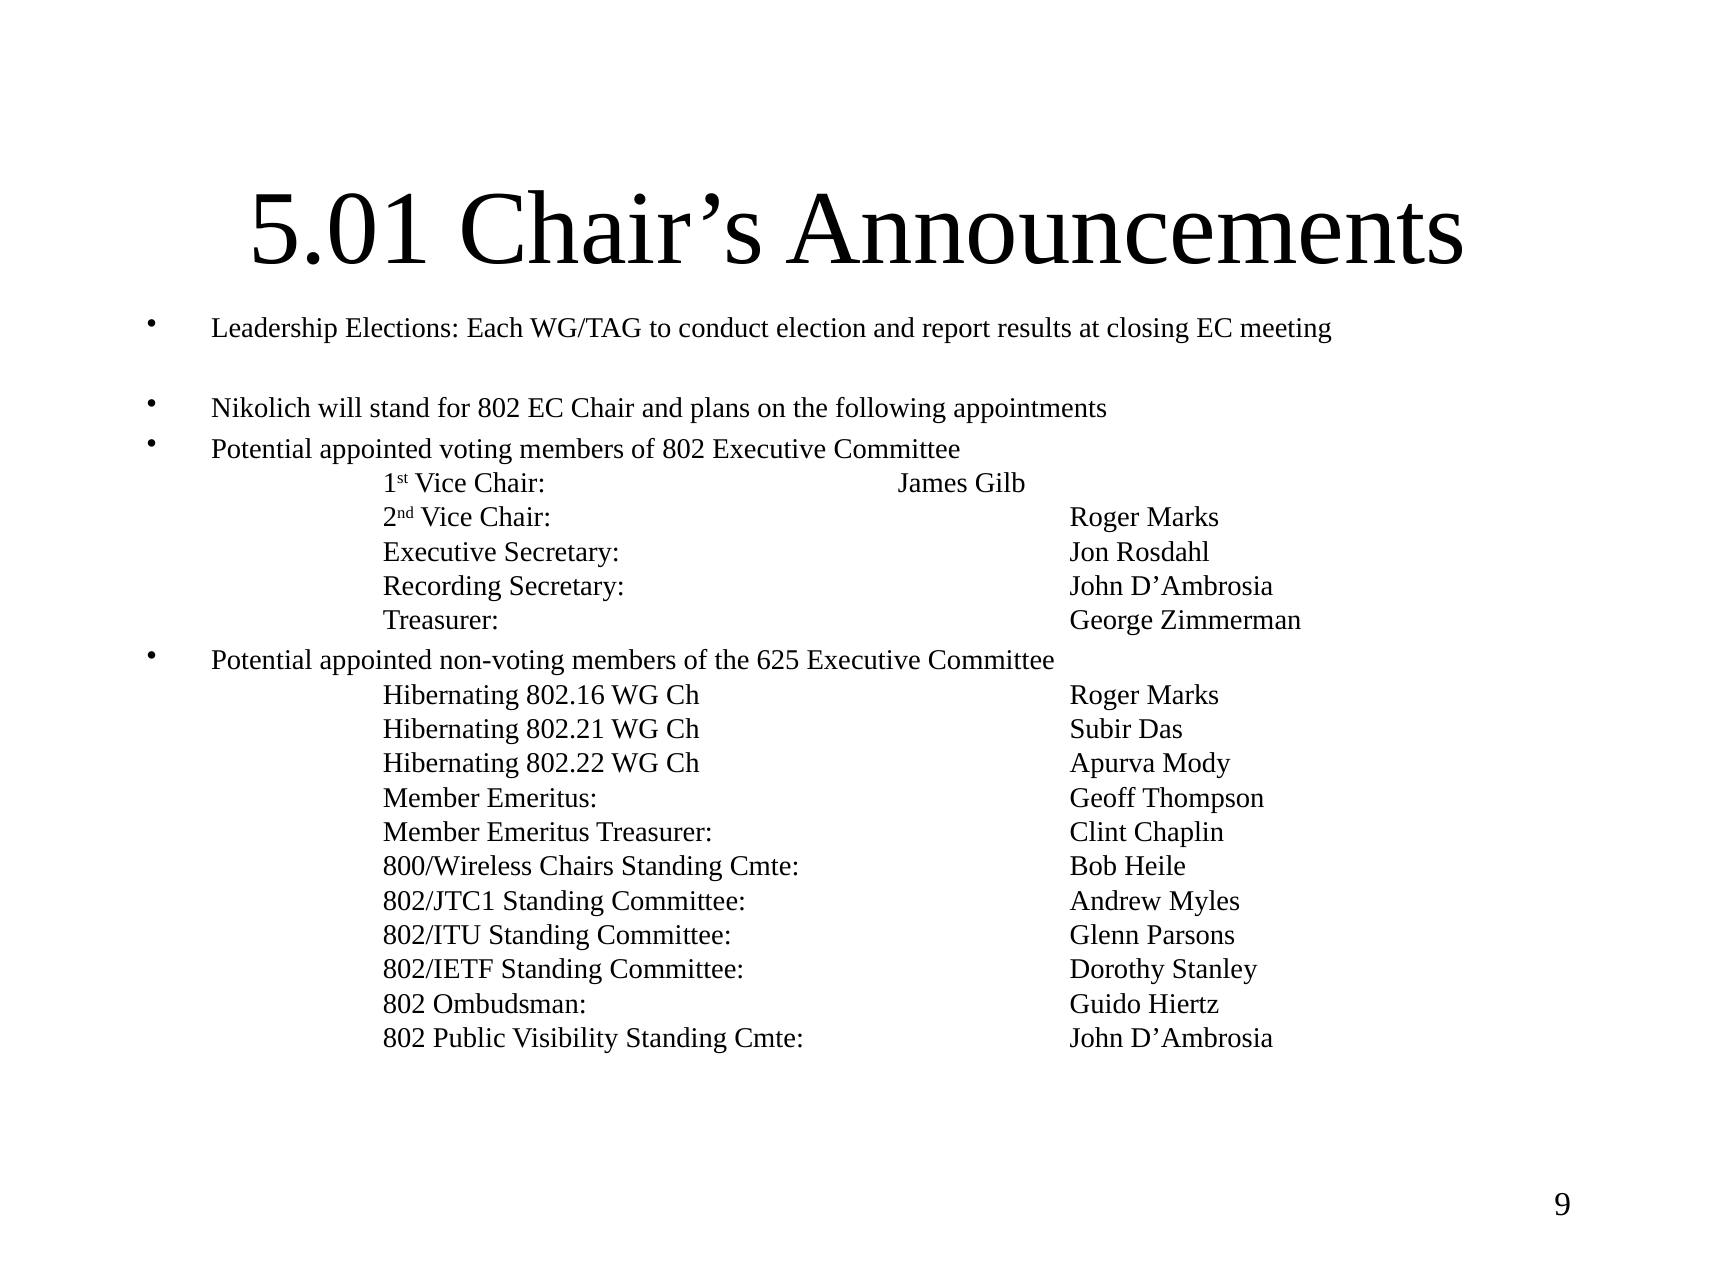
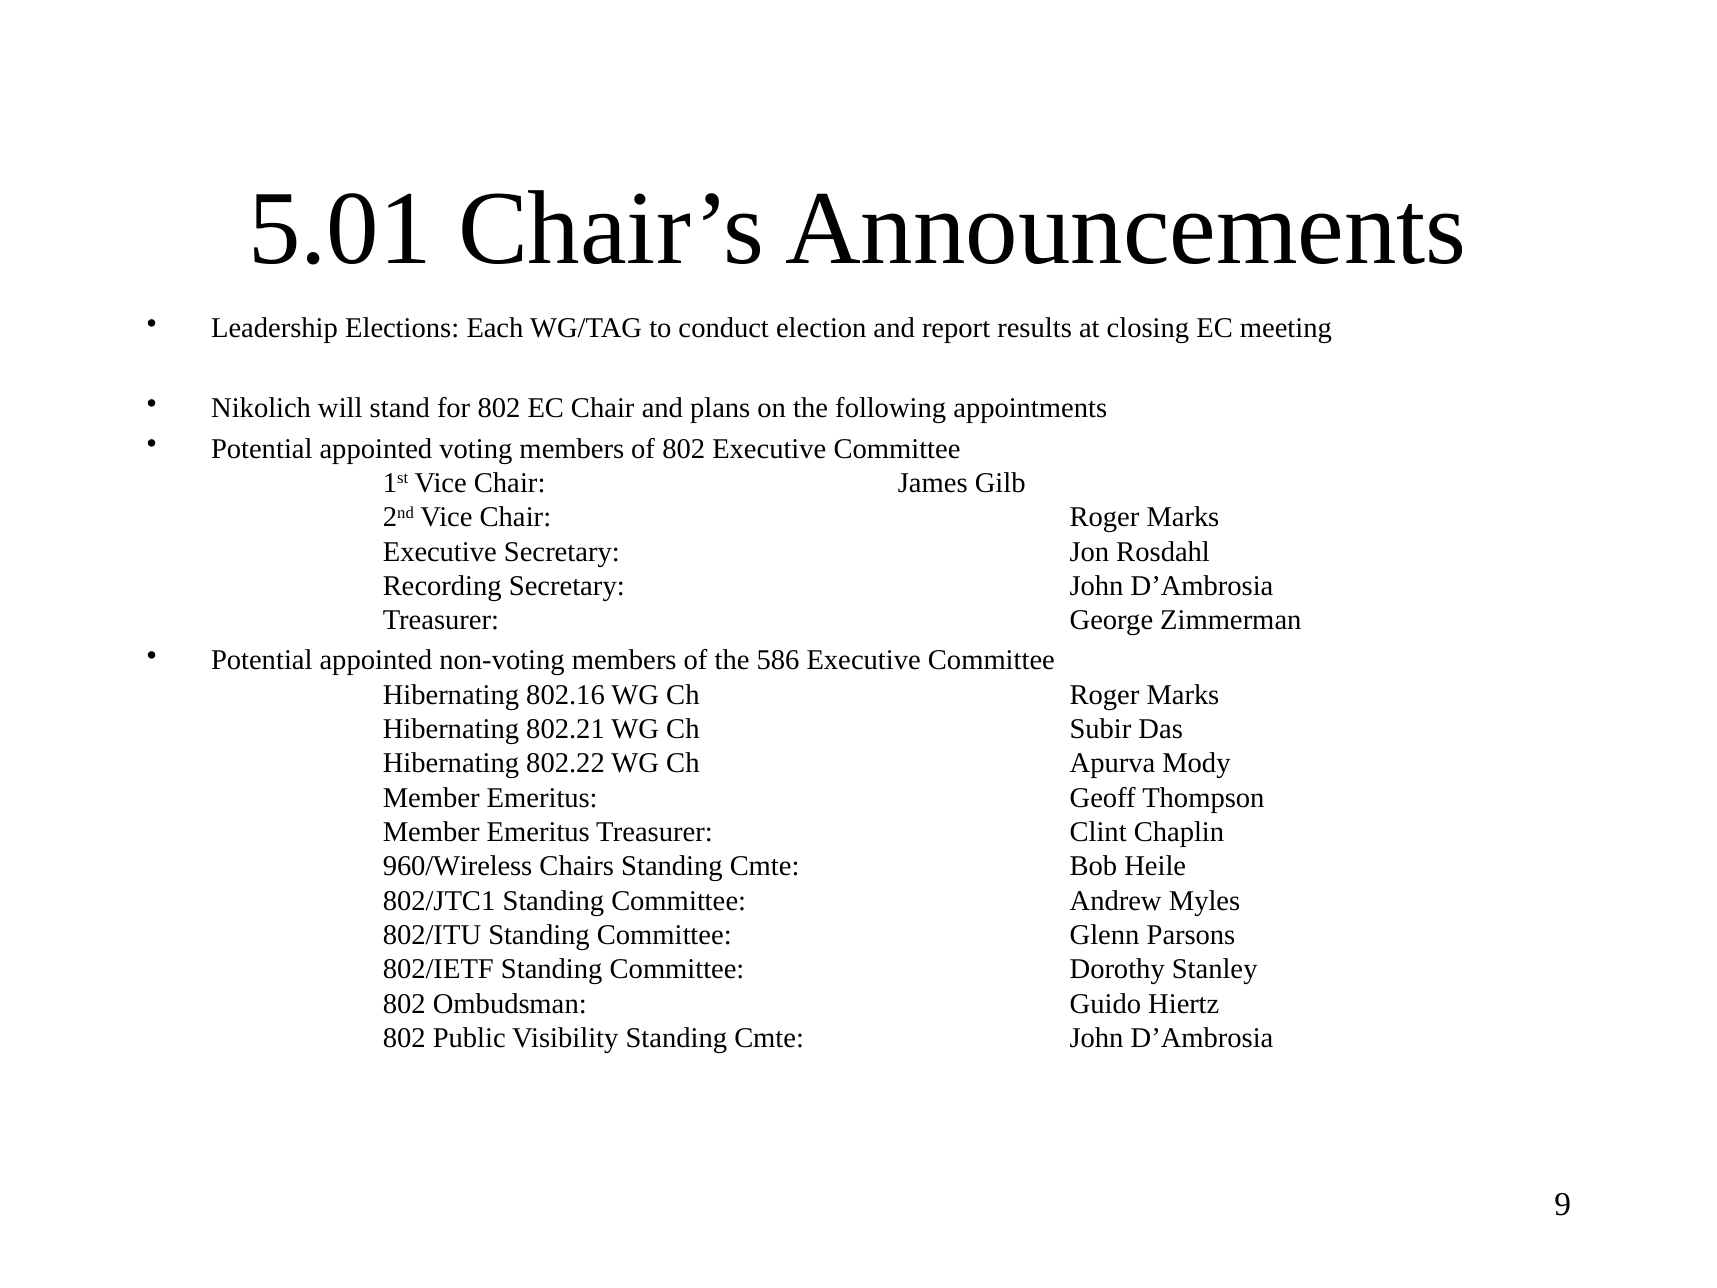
625: 625 -> 586 (778, 660)
800/Wireless: 800/Wireless -> 960/Wireless (458, 866)
